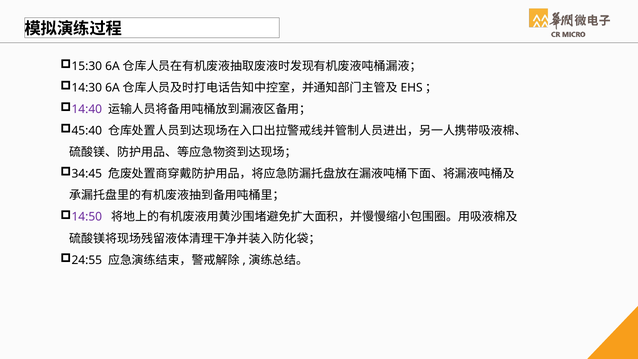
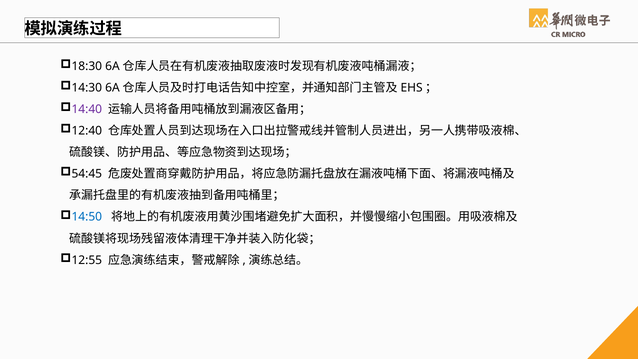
15:30: 15:30 -> 18:30 (87, 66)
45:40: 45:40 -> 12:40 (87, 131)
34:45: 34:45 -> 54:45 (87, 174)
14:50 colour: purple -> blue (87, 217)
24:55: 24:55 -> 12:55 (87, 260)
